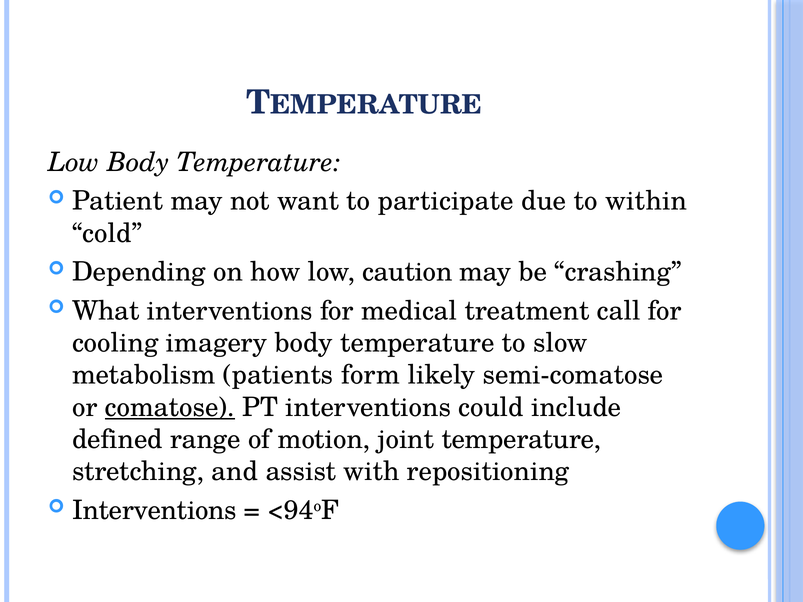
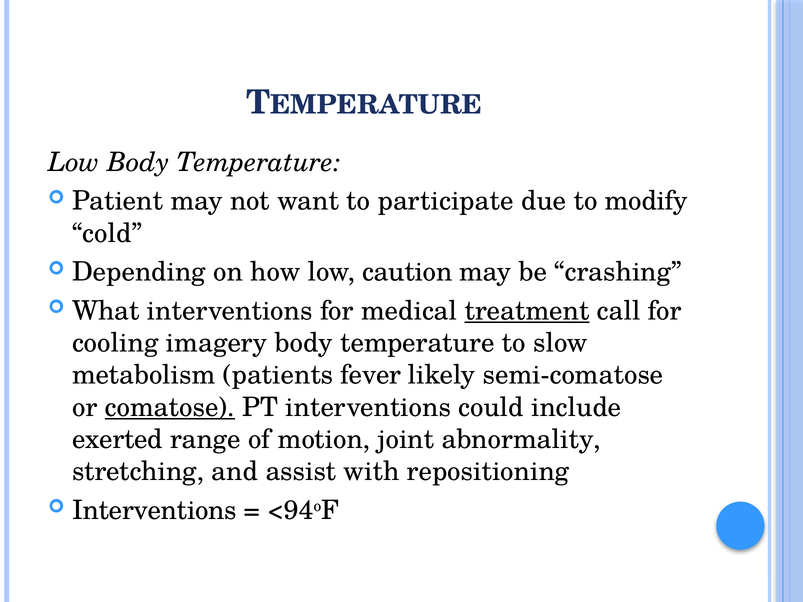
within: within -> modify (646, 201)
treatment underline: none -> present (527, 311)
form: form -> fever (371, 375)
defined: defined -> exerted (117, 439)
joint temperature: temperature -> abnormality (521, 439)
